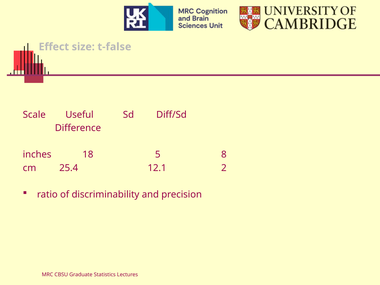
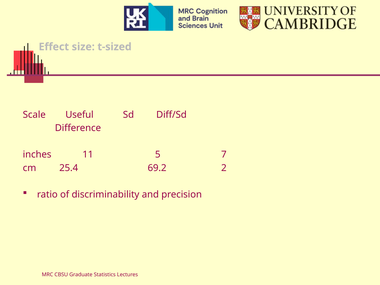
t-false: t-false -> t-sized (115, 47)
18: 18 -> 11 (88, 155)
8: 8 -> 7 (224, 155)
12.1: 12.1 -> 69.2 (157, 168)
